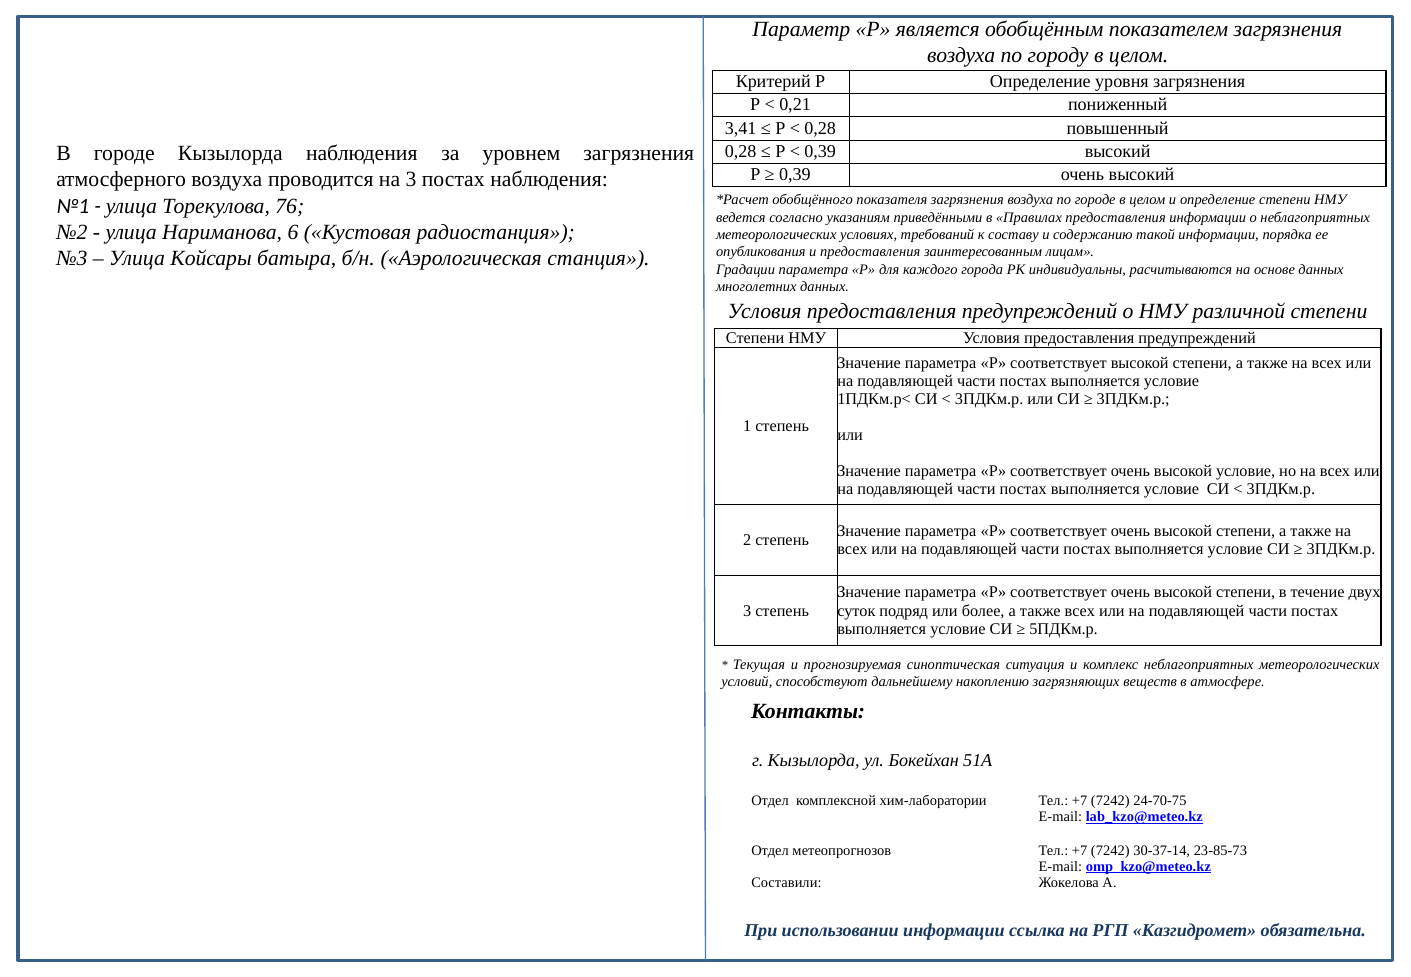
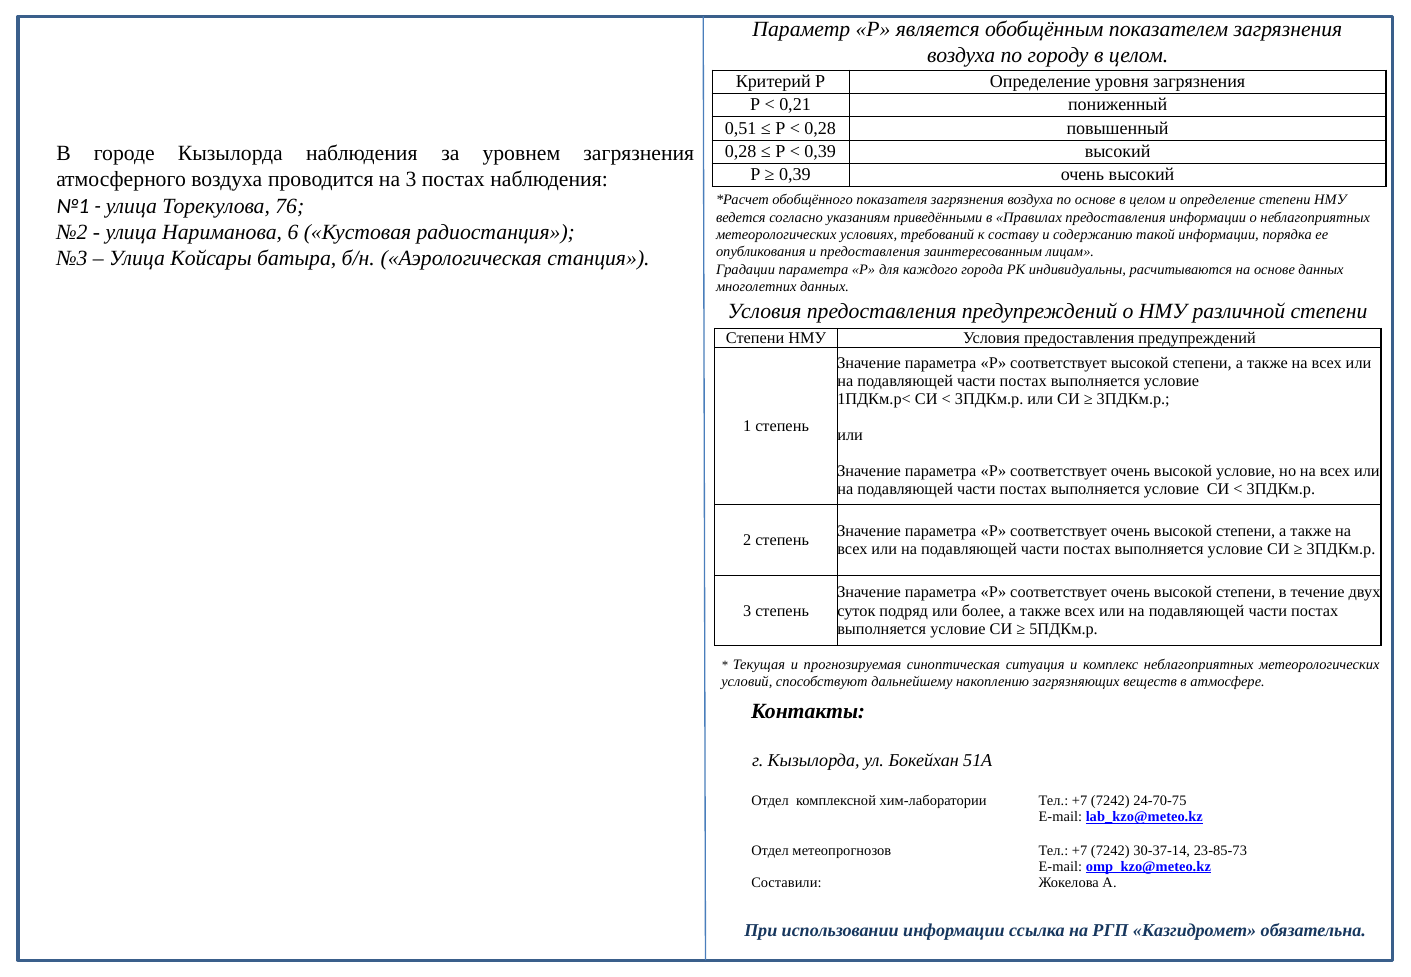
3,41: 3,41 -> 0,51 (741, 128)
по городе: городе -> основе (1095, 200)
